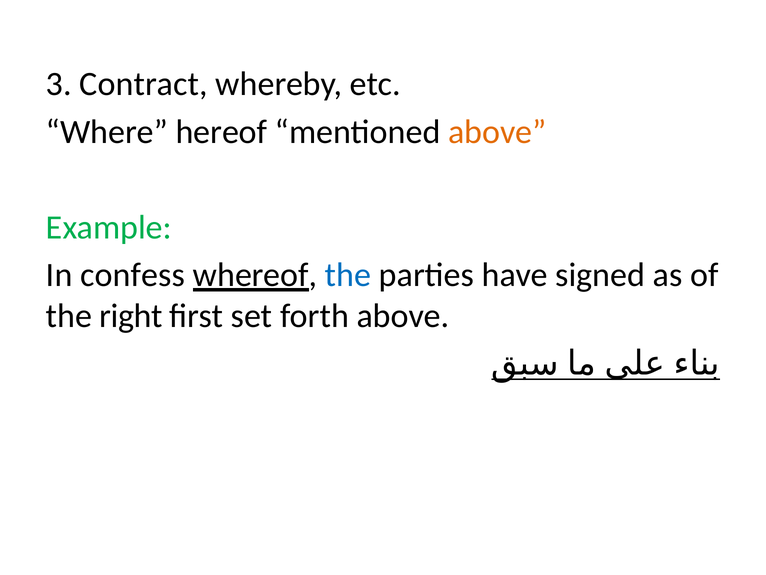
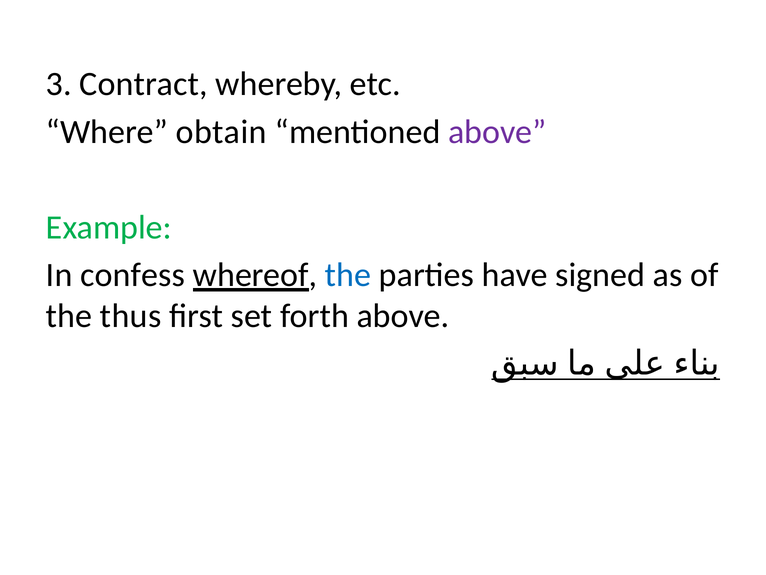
hereof: hereof -> obtain (221, 132)
above colour: orange -> purple (497, 132)
right: right -> thus (131, 316)
